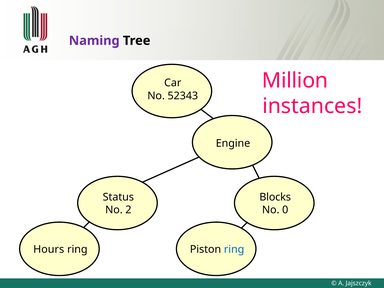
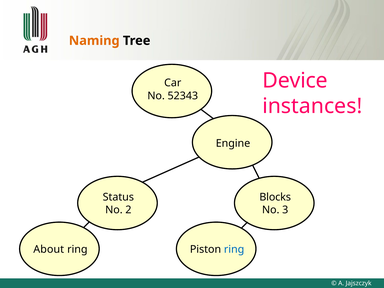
Naming colour: purple -> orange (94, 41)
Million: Million -> Device (295, 81)
0: 0 -> 3 (285, 210)
Hours: Hours -> About (49, 249)
